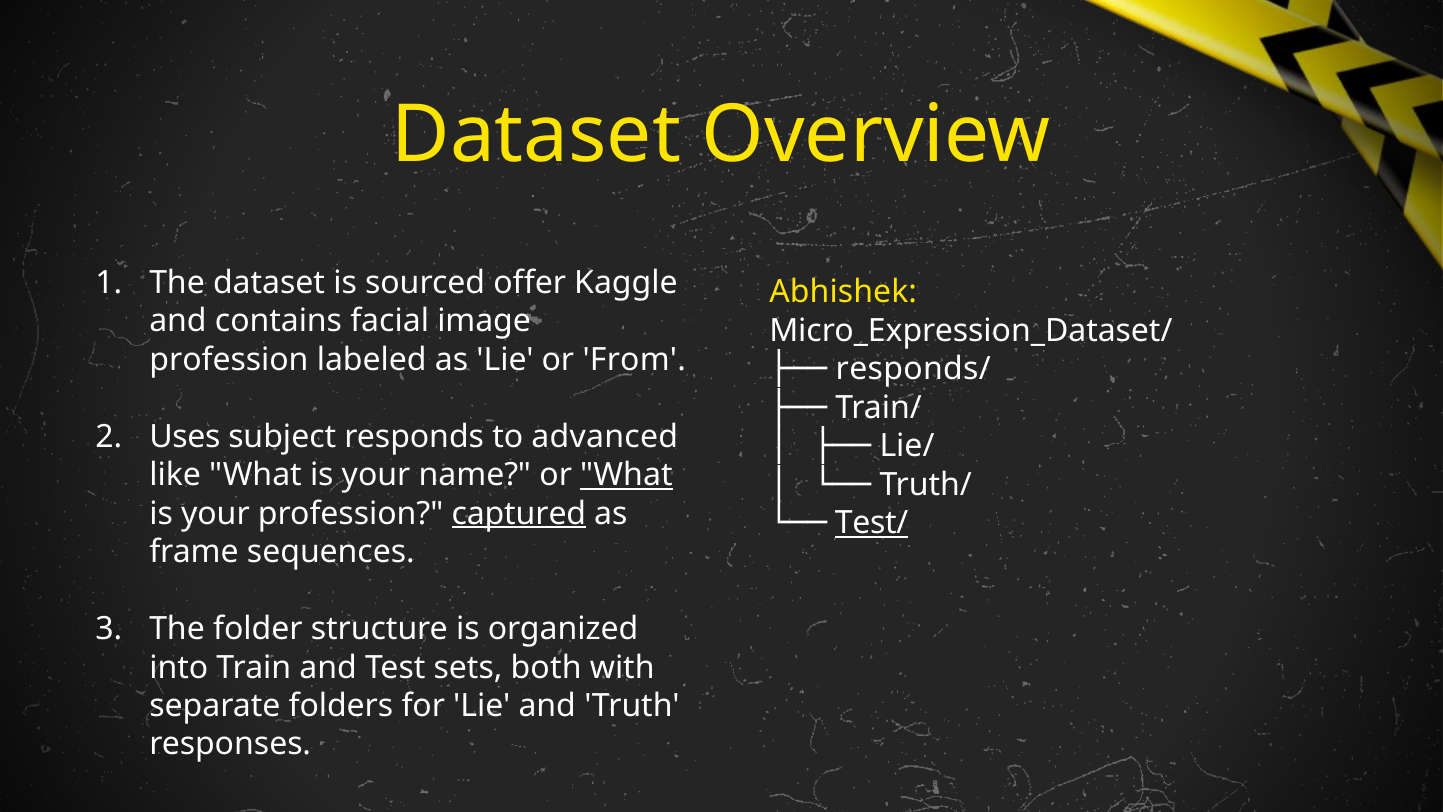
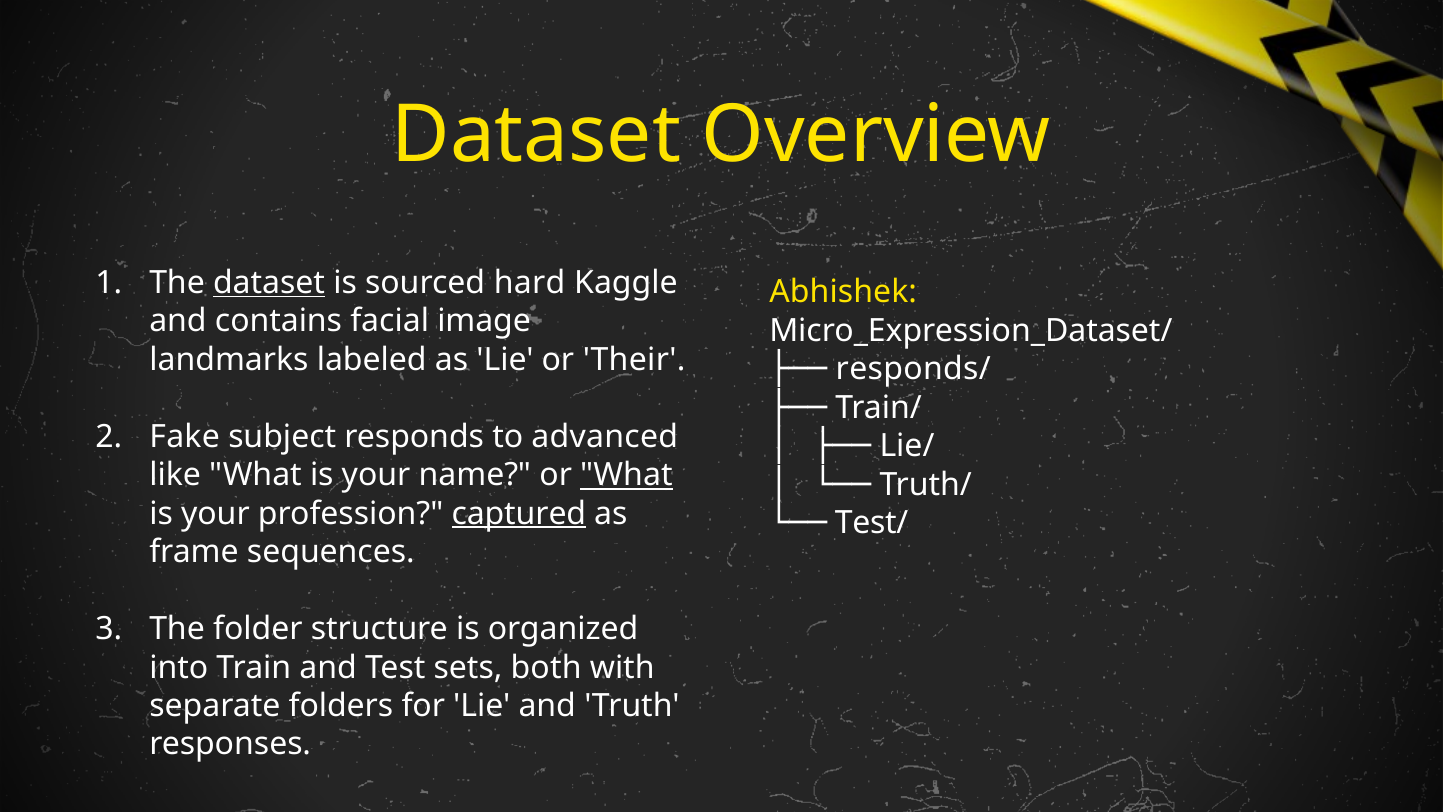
dataset underline: none -> present (269, 283)
offer: offer -> hard (530, 283)
profession: profession -> landmarks (229, 360)
From: From -> Their (634, 360)
Uses: Uses -> Fake (185, 436)
Test/ underline: present -> none (872, 523)
